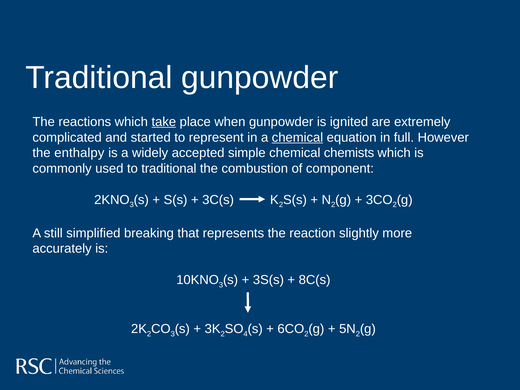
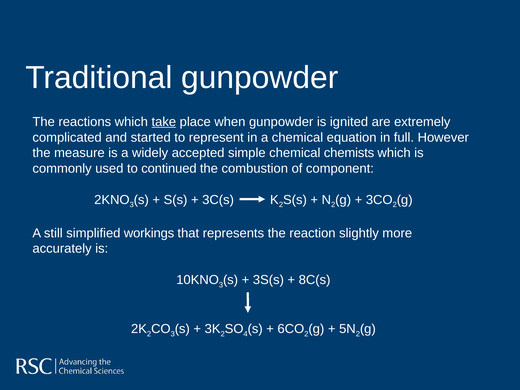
chemical underline: present -> none (297, 137)
enthalpy: enthalpy -> measure (79, 153)
to traditional: traditional -> continued (169, 169)
breaking: breaking -> workings (149, 233)
